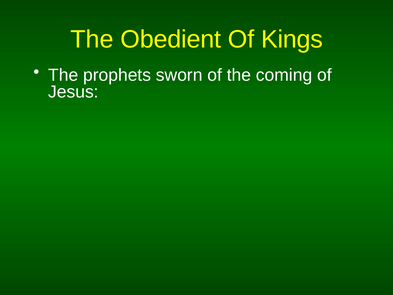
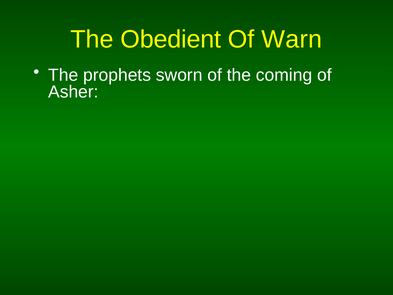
Kings: Kings -> Warn (292, 39)
Jesus: Jesus -> Asher (73, 92)
